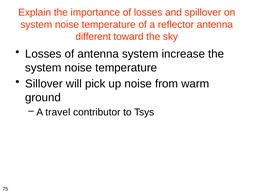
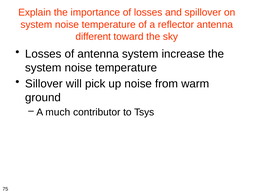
travel: travel -> much (58, 113)
